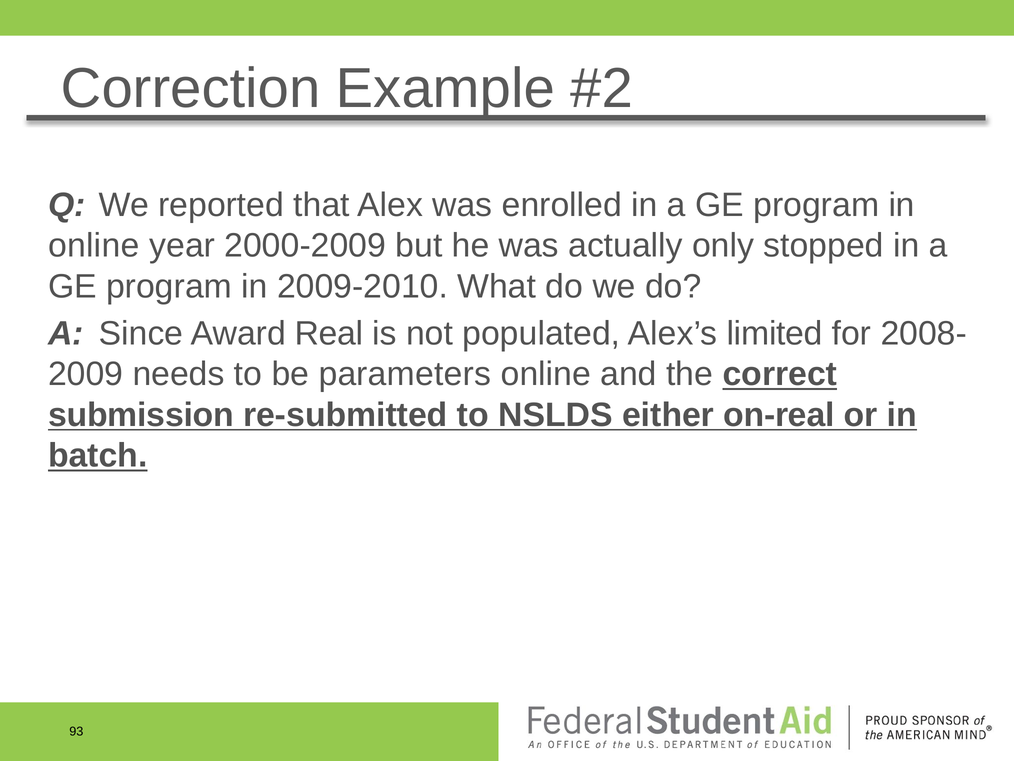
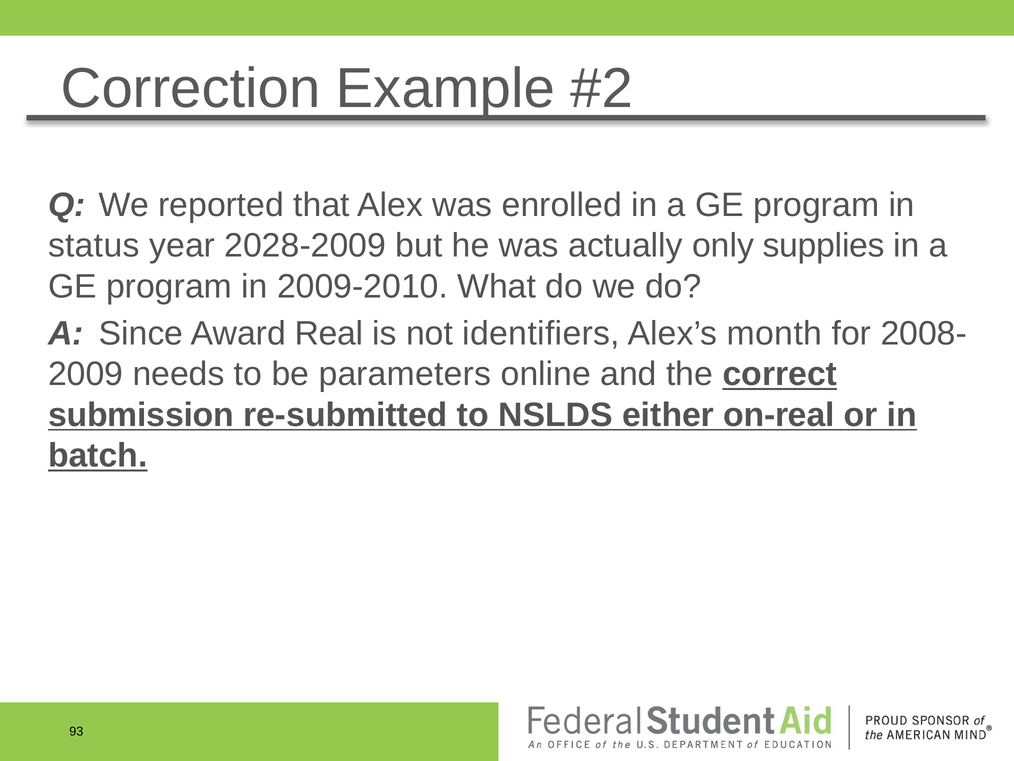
online: online -> status (94, 246)
2000-2009: 2000-2009 -> 2028-2009 (305, 246)
stopped: stopped -> supplies (824, 246)
populated: populated -> identifiers (541, 334)
limited: limited -> month (774, 334)
